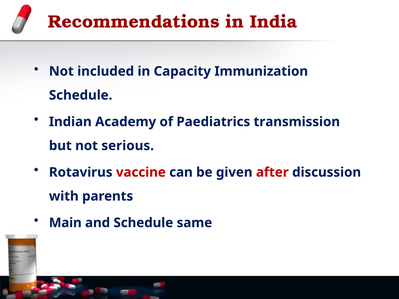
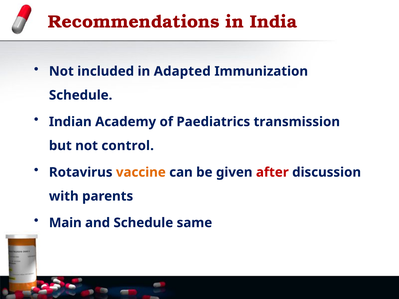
Capacity: Capacity -> Adapted (182, 71)
serious: serious -> control (128, 146)
vaccine colour: red -> orange (141, 172)
